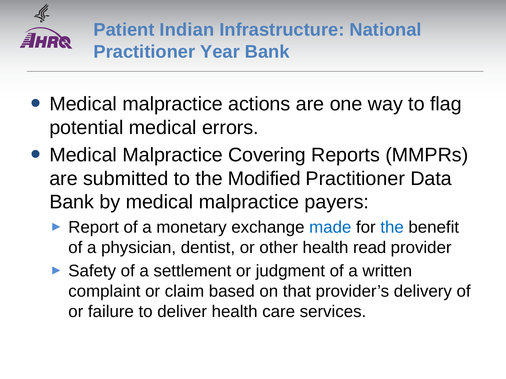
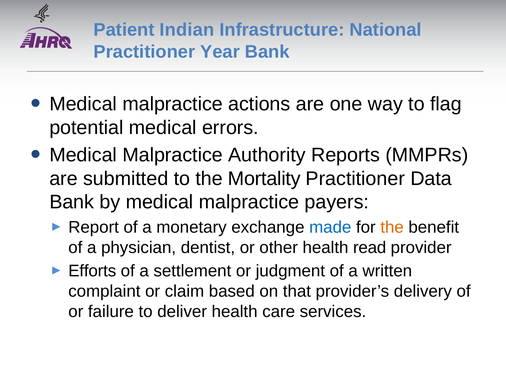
Covering: Covering -> Authority (267, 155)
Modified: Modified -> Mortality (264, 179)
the colour: blue -> orange (392, 228)
Safety: Safety -> Efforts (92, 271)
